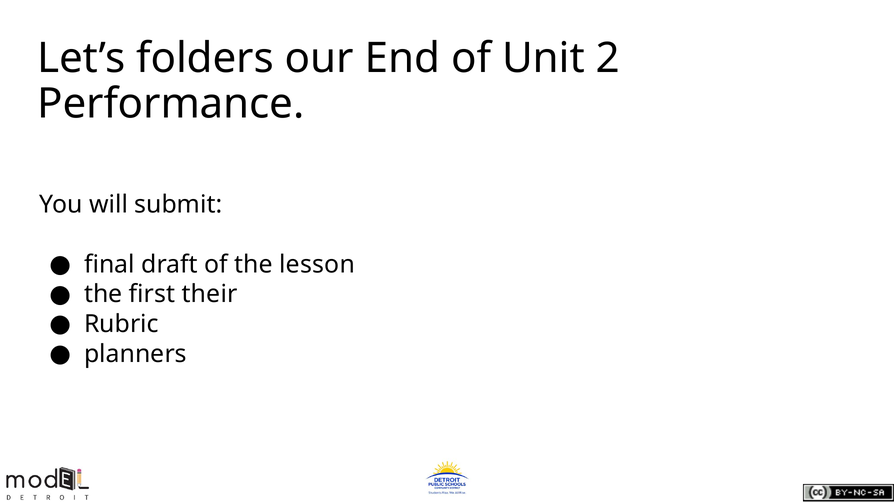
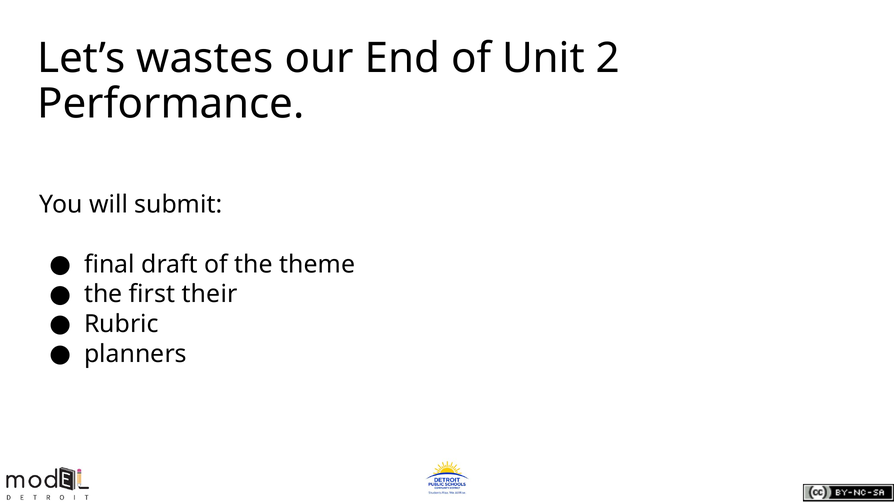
folders: folders -> wastes (205, 58)
lesson: lesson -> theme (317, 264)
